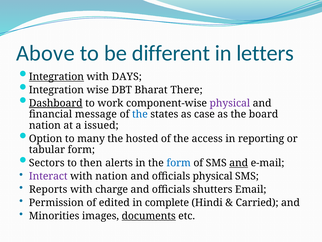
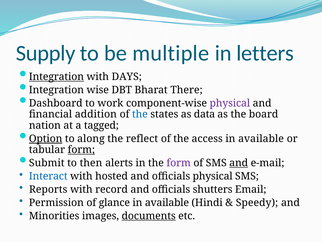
Above: Above -> Supply (46, 53)
different: different -> multiple (171, 53)
Dashboard underline: present -> none (56, 103)
message: message -> addition (96, 114)
case: case -> data (204, 114)
issued: issued -> tagged (101, 125)
Option underline: none -> present (46, 138)
many: many -> along (91, 138)
hosted: hosted -> reflect (142, 138)
reporting: reporting -> available (261, 138)
form underline: none -> present (81, 149)
Sectors: Sectors -> Submit (47, 163)
form colour: blue -> purple (179, 163)
Interact colour: purple -> blue (48, 176)
with nation: nation -> hosted (112, 176)
charge: charge -> record (112, 189)
edited: edited -> glance (114, 202)
complete: complete -> available (167, 202)
Carried: Carried -> Speedy (257, 202)
